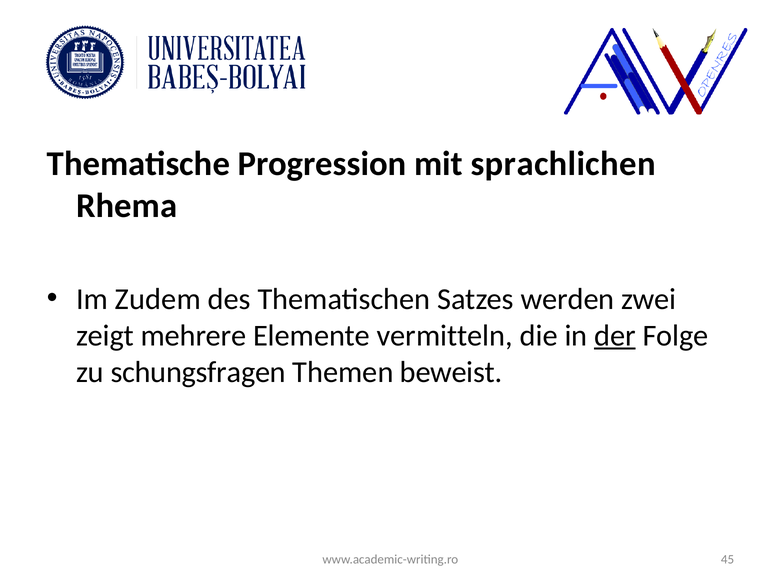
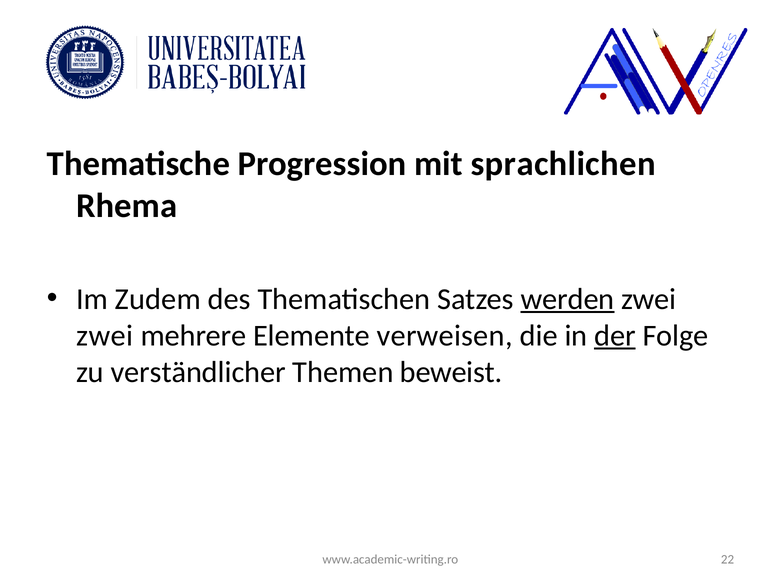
werden underline: none -> present (568, 299)
zeigt: zeigt -> zwei (105, 335)
vermitteln: vermitteln -> verweisen (445, 335)
schungsfragen: schungsfragen -> verständlicher (198, 372)
45: 45 -> 22 (728, 559)
